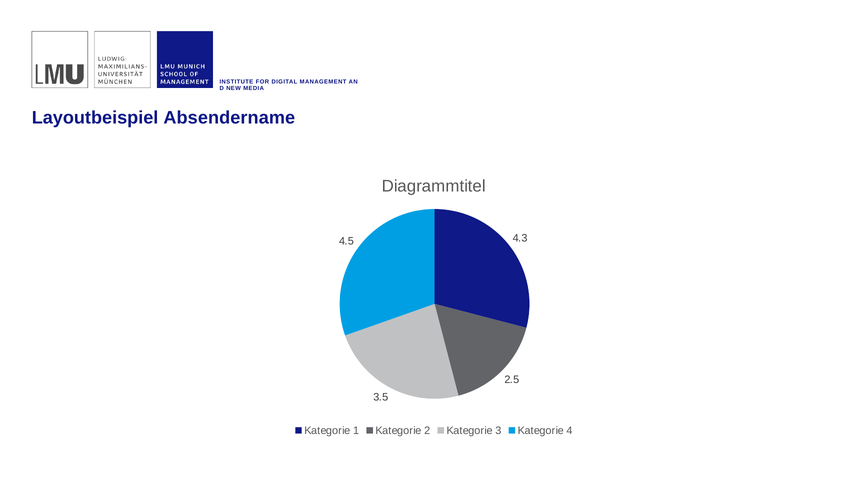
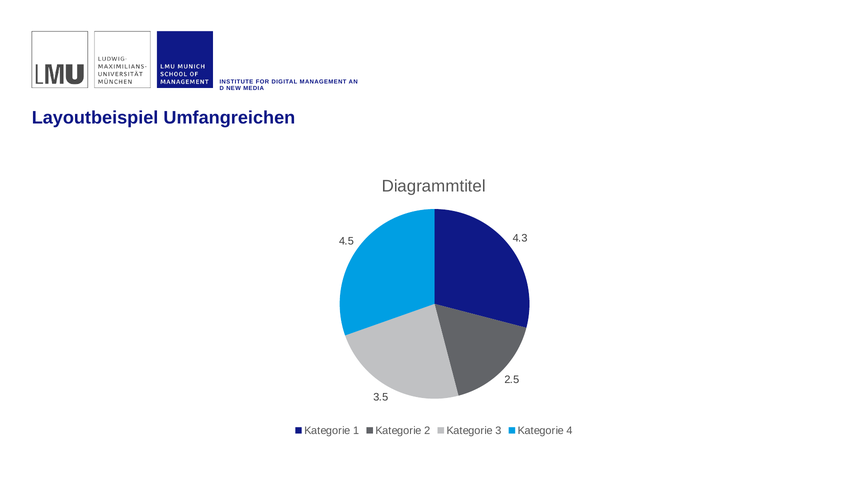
Absendername: Absendername -> Umfangreichen (229, 118)
